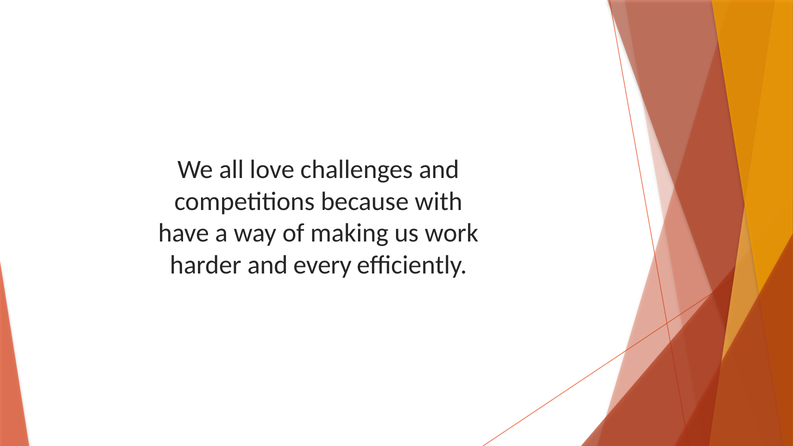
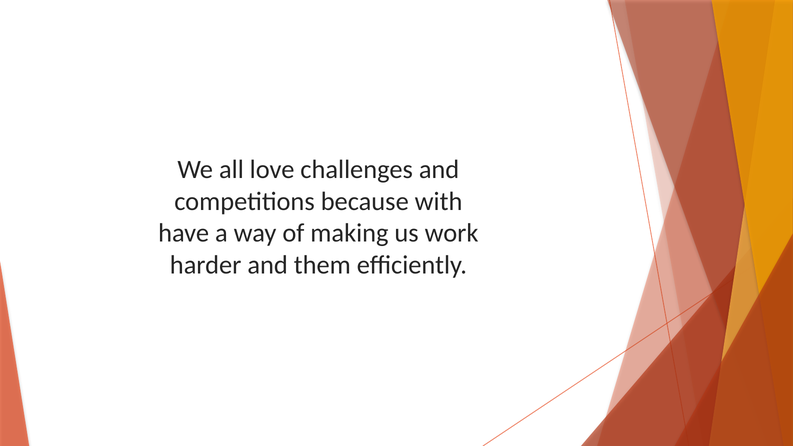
every: every -> them (322, 265)
